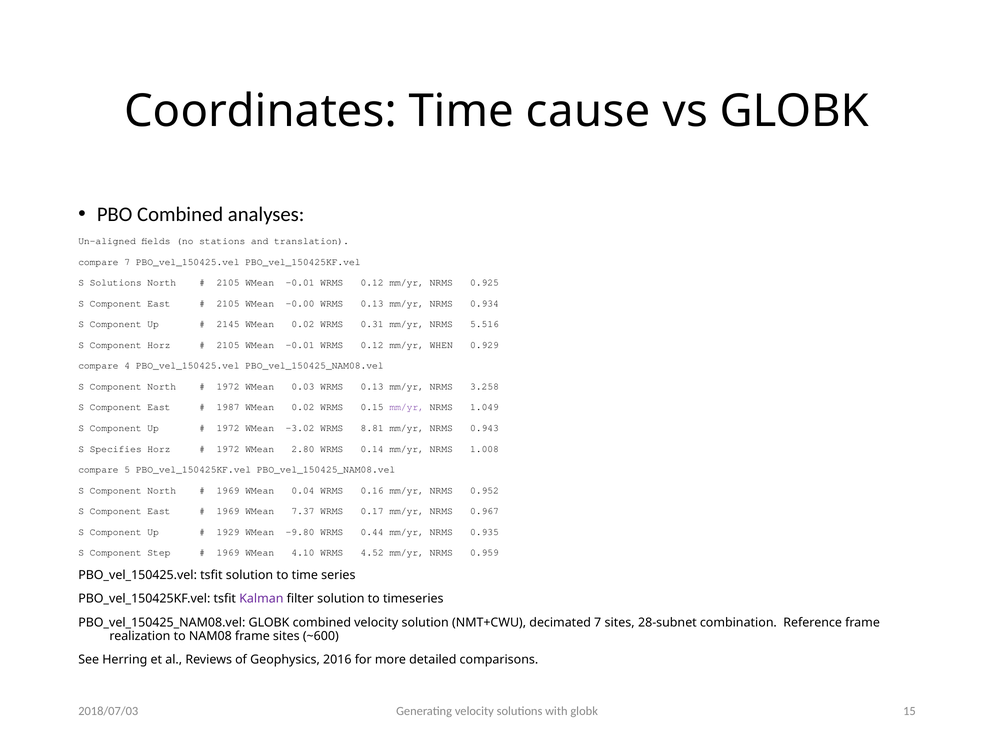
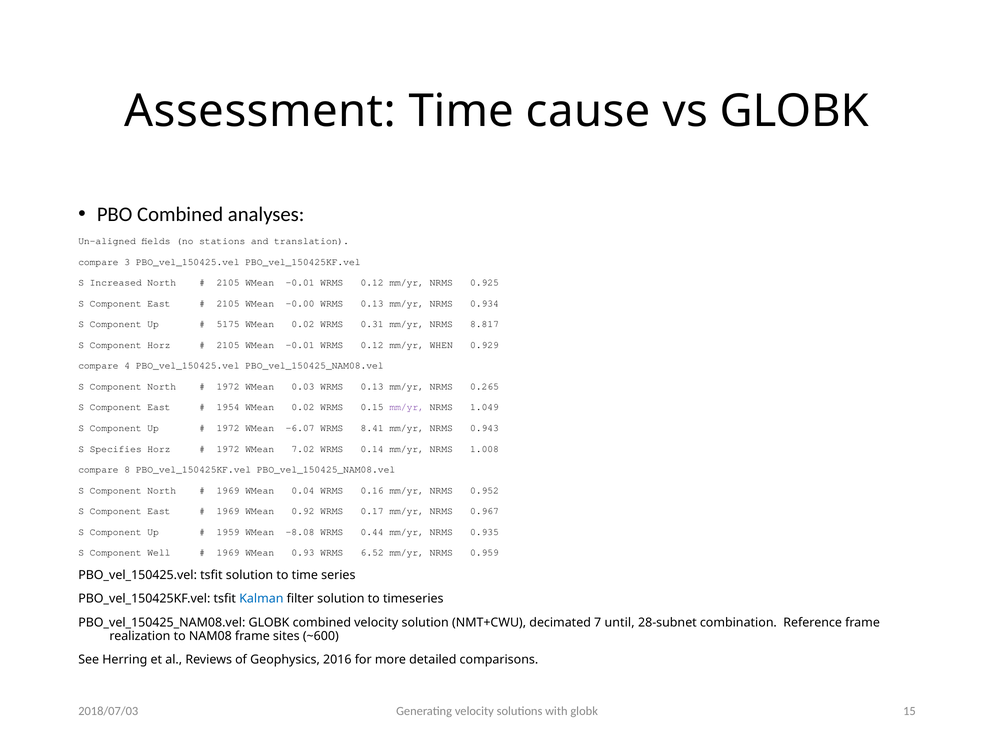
Coordinates: Coordinates -> Assessment (260, 111)
compare 7: 7 -> 3 (127, 262)
S Solutions: Solutions -> Increased (116, 283)
2145: 2145 -> 5175 (228, 324)
5.516: 5.516 -> 8.817 (485, 324)
3.258: 3.258 -> 0.265 (485, 387)
1987: 1987 -> 1954 (228, 408)
-3.02: -3.02 -> -6.07 (300, 428)
8.81: 8.81 -> 8.41 (372, 428)
2.80: 2.80 -> 7.02 (303, 449)
5: 5 -> 8 (127, 470)
7.37: 7.37 -> 0.92 (303, 511)
1929: 1929 -> 1959 (228, 532)
-9.80: -9.80 -> -8.08 (300, 532)
Step: Step -> Well (159, 553)
4.10: 4.10 -> 0.93 (303, 553)
4.52: 4.52 -> 6.52 (372, 553)
Kalman colour: purple -> blue (261, 599)
7 sites: sites -> until (620, 623)
